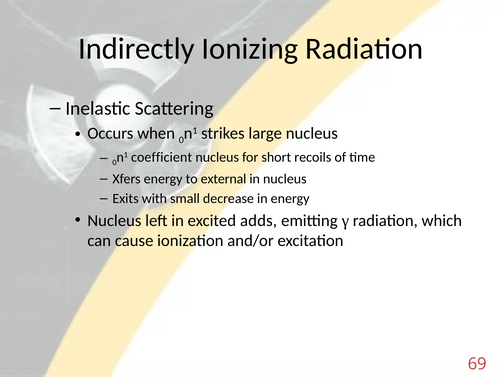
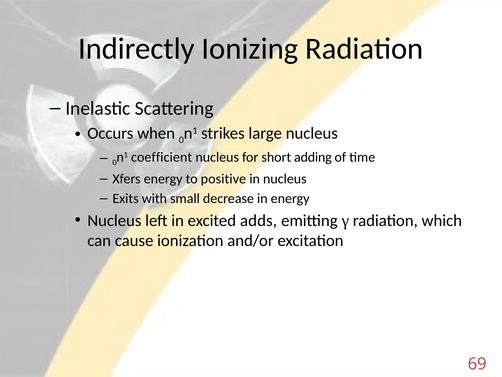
recoils: recoils -> adding (313, 157)
external: external -> positive (223, 179)
